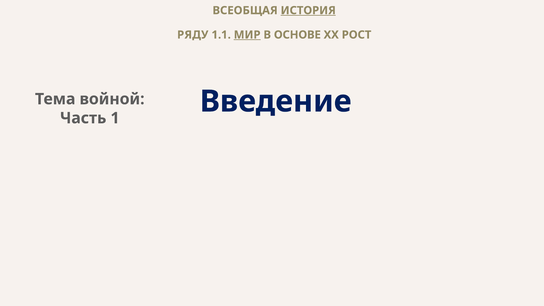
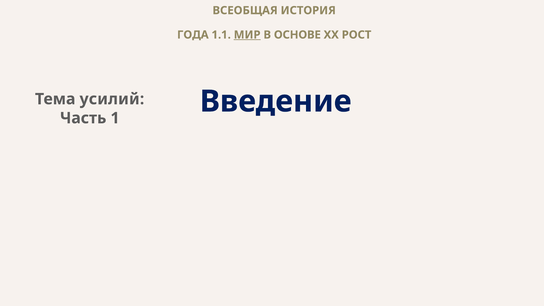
ИСТОРИЯ underline: present -> none (308, 10)
РЯДУ: РЯДУ -> ГОДА (193, 35)
войной: войной -> усилий (112, 99)
